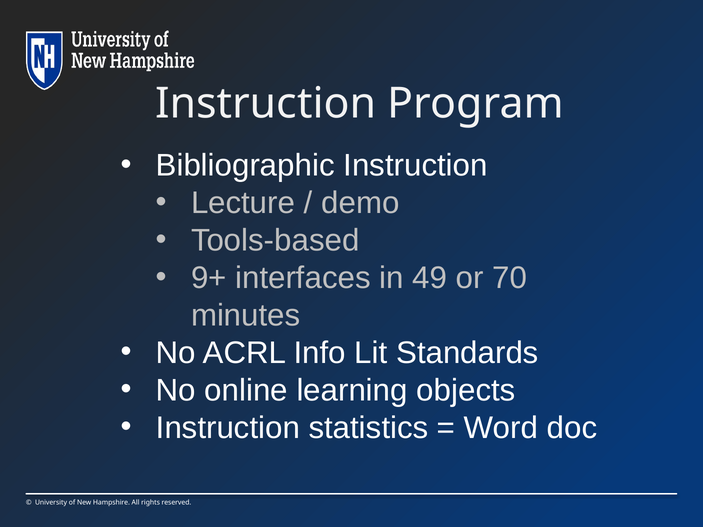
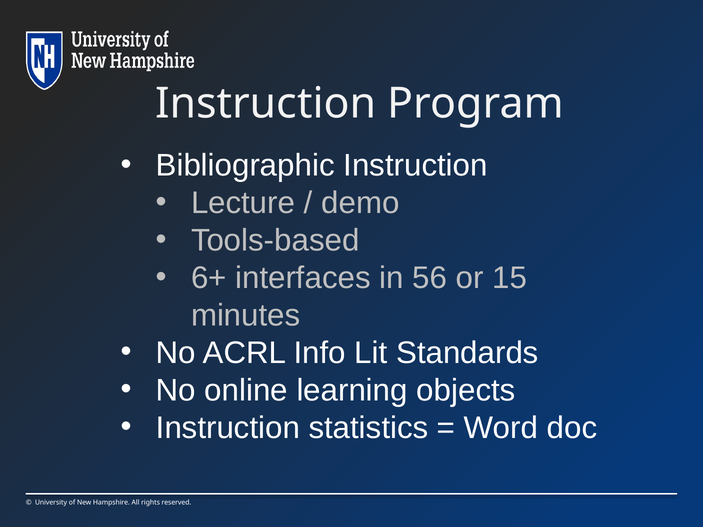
9+: 9+ -> 6+ (209, 278)
49: 49 -> 56 (430, 278)
70: 70 -> 15 (510, 278)
